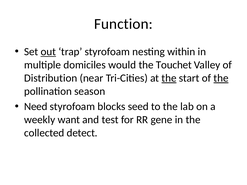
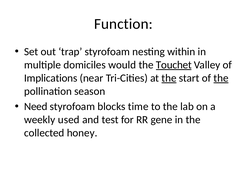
out underline: present -> none (48, 52)
Touchet underline: none -> present (174, 65)
Distribution: Distribution -> Implications (51, 78)
seed: seed -> time (138, 107)
want: want -> used (69, 120)
detect: detect -> honey (82, 133)
